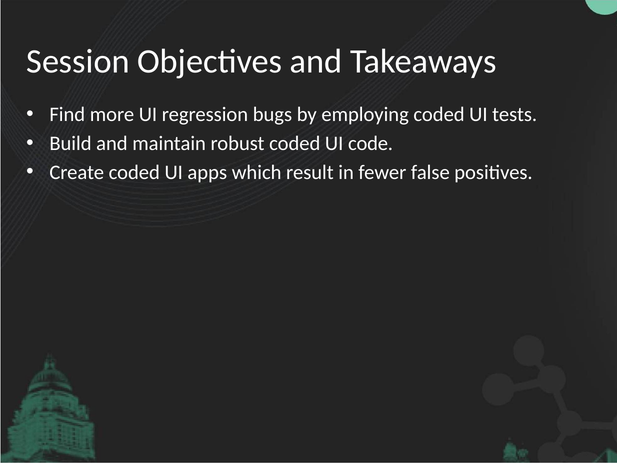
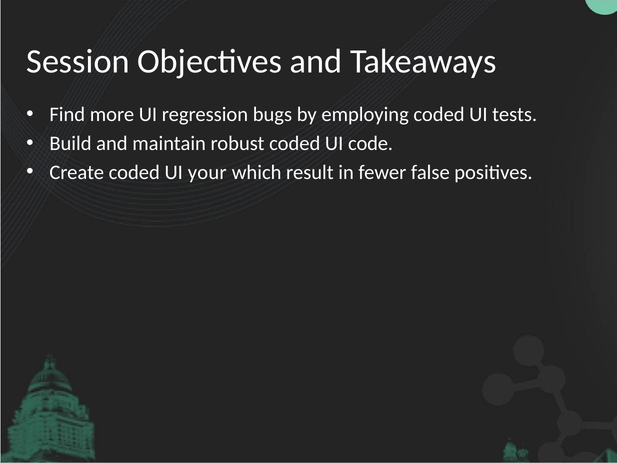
apps: apps -> your (207, 172)
